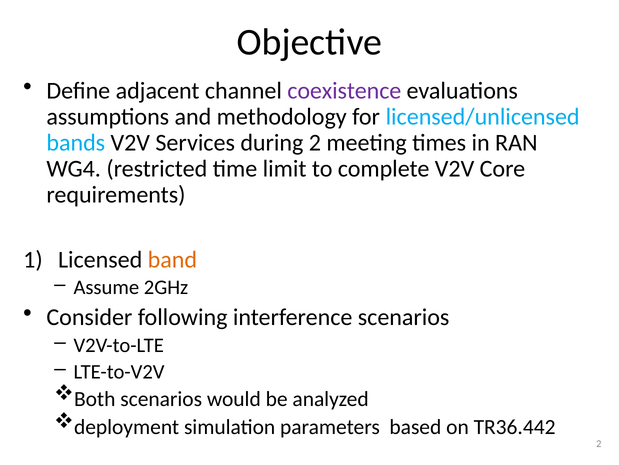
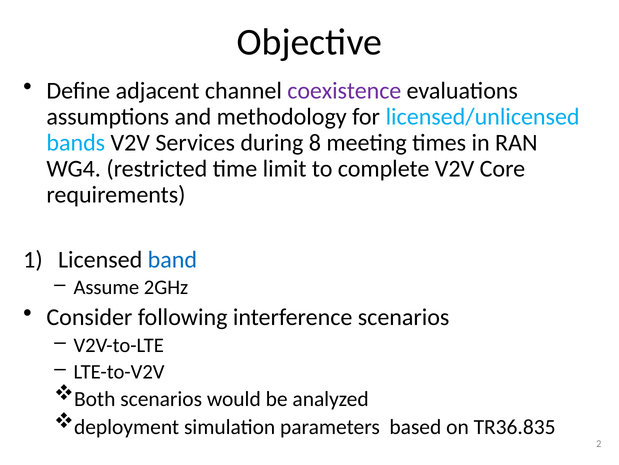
during 2: 2 -> 8 (315, 142)
band colour: orange -> blue (172, 259)
TR36.442: TR36.442 -> TR36.835 (515, 426)
